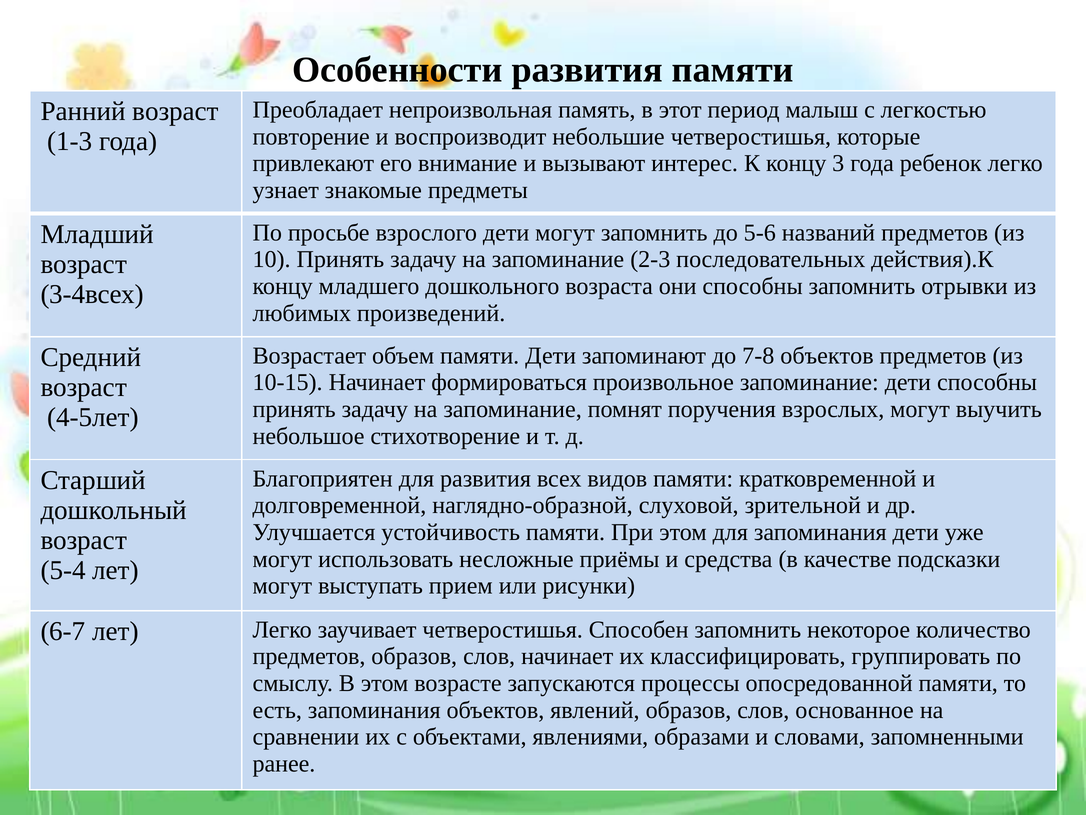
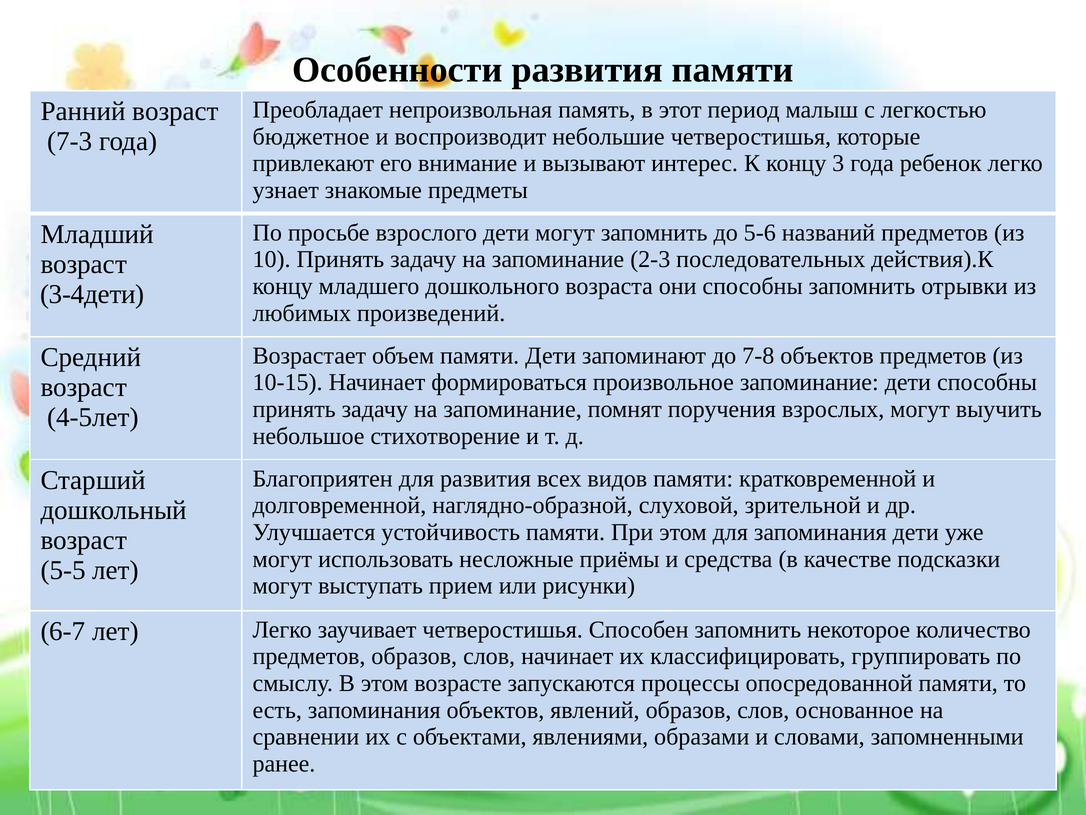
повторение: повторение -> бюджетное (311, 136)
1-3: 1-3 -> 7-3 (70, 141)
3-4всех: 3-4всех -> 3-4дети (92, 294)
5-4: 5-4 -> 5-5 (63, 570)
